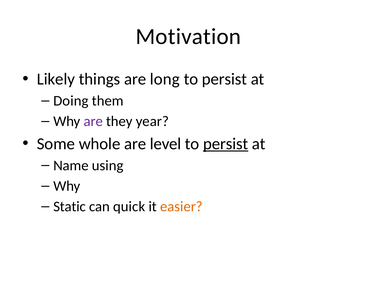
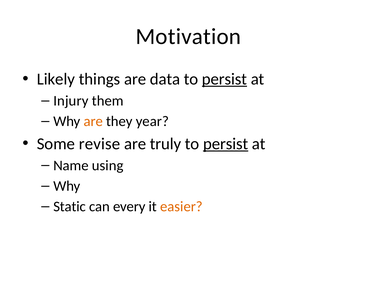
long: long -> data (165, 79)
persist underline: none -> present (225, 79)
Doing: Doing -> Injury (71, 101)
are colour: purple -> orange (93, 121)
whole: whole -> revise (99, 144)
level: level -> truly (166, 144)
quick: quick -> every (129, 206)
